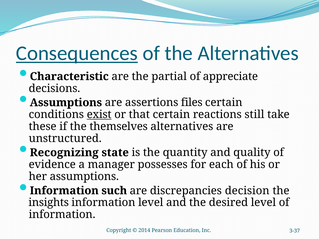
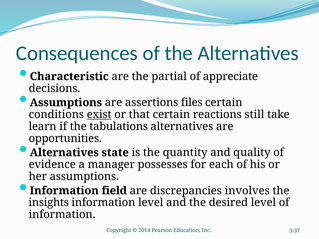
Consequences underline: present -> none (77, 53)
these: these -> learn (43, 127)
themselves: themselves -> tabulations (119, 127)
unstructured: unstructured -> opportunities (65, 139)
Recognizing: Recognizing -> Alternatives (64, 153)
such: such -> field (114, 191)
decision: decision -> involves (247, 191)
